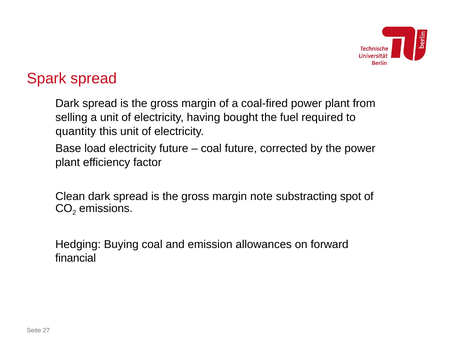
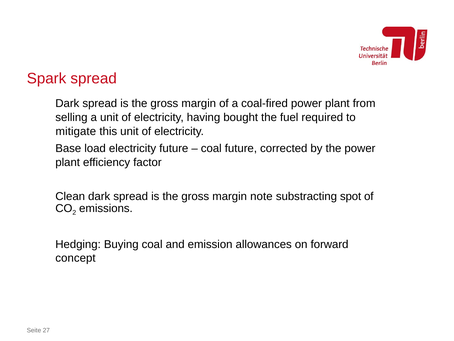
quantity: quantity -> mitigate (76, 131)
financial: financial -> concept (76, 258)
